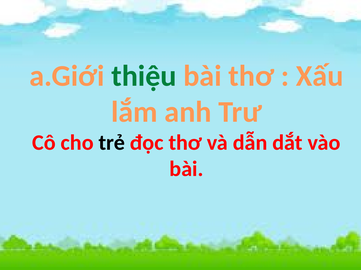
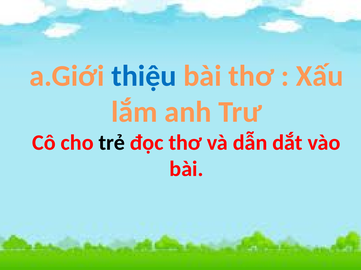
thiệu colour: green -> blue (144, 76)
